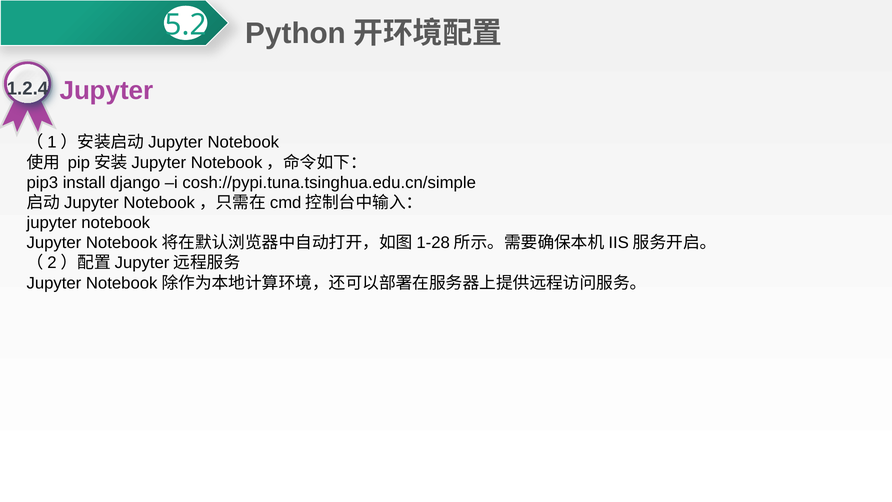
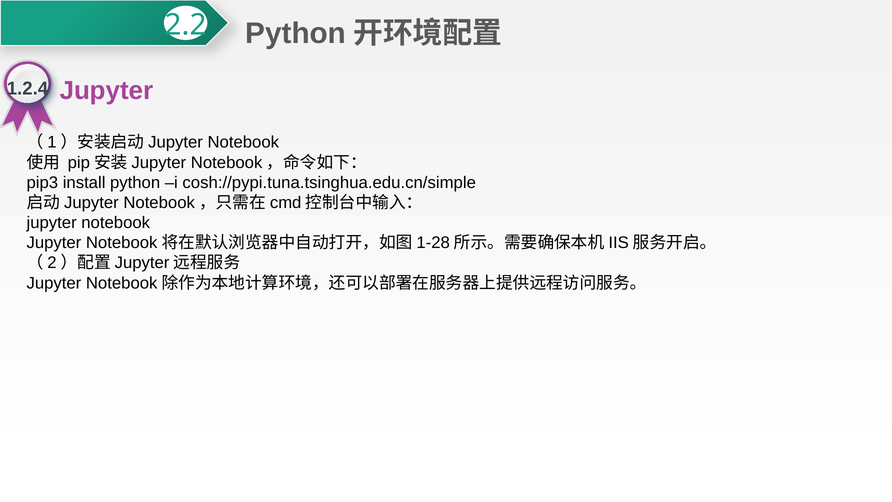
5.2: 5.2 -> 2.2 (186, 25)
install django: django -> python (135, 183)
